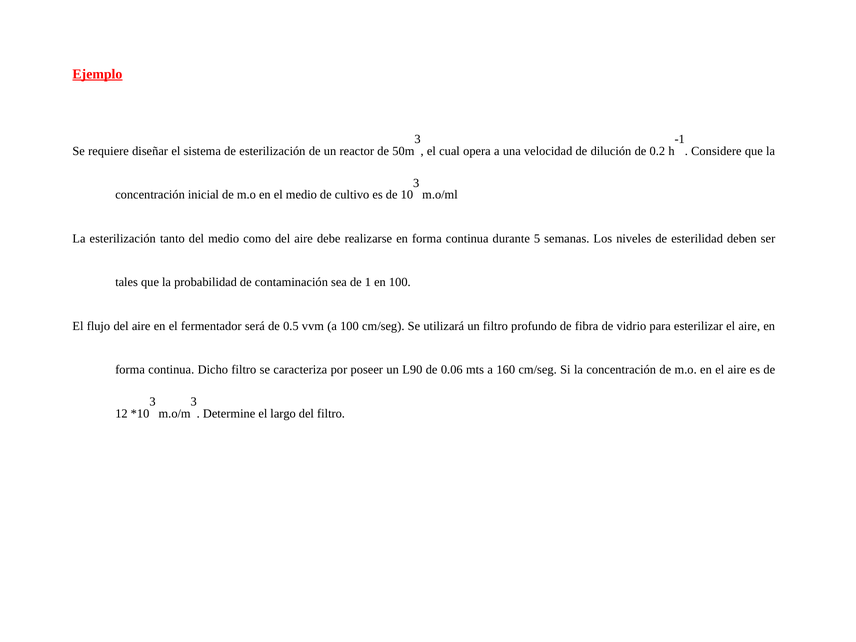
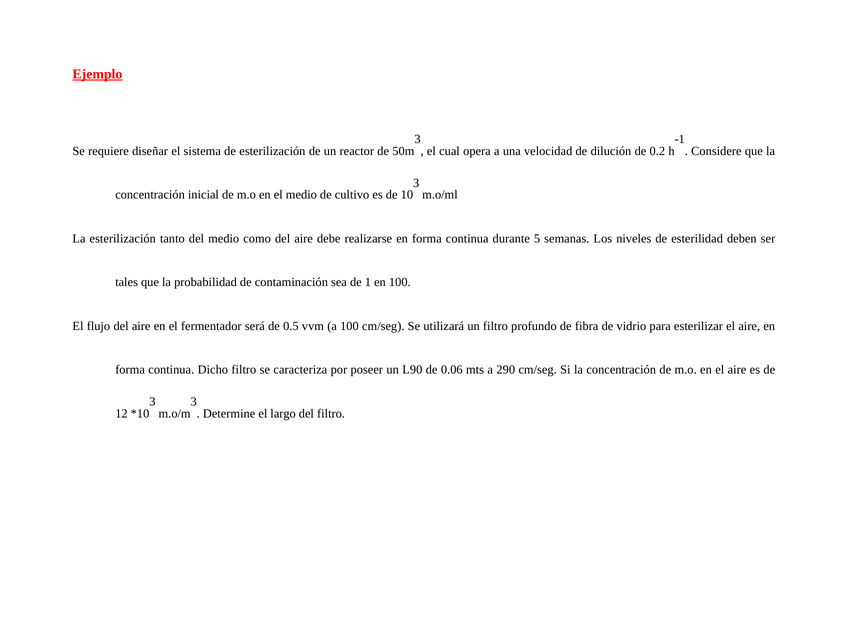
160: 160 -> 290 (506, 370)
